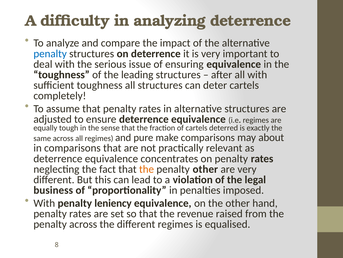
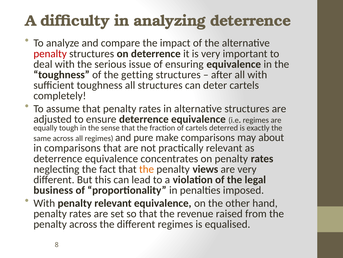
penalty colour: blue -> red (50, 53)
leading: leading -> getting (137, 74)
penalty other: other -> views (205, 169)
penalty leniency: leniency -> relevant (113, 203)
